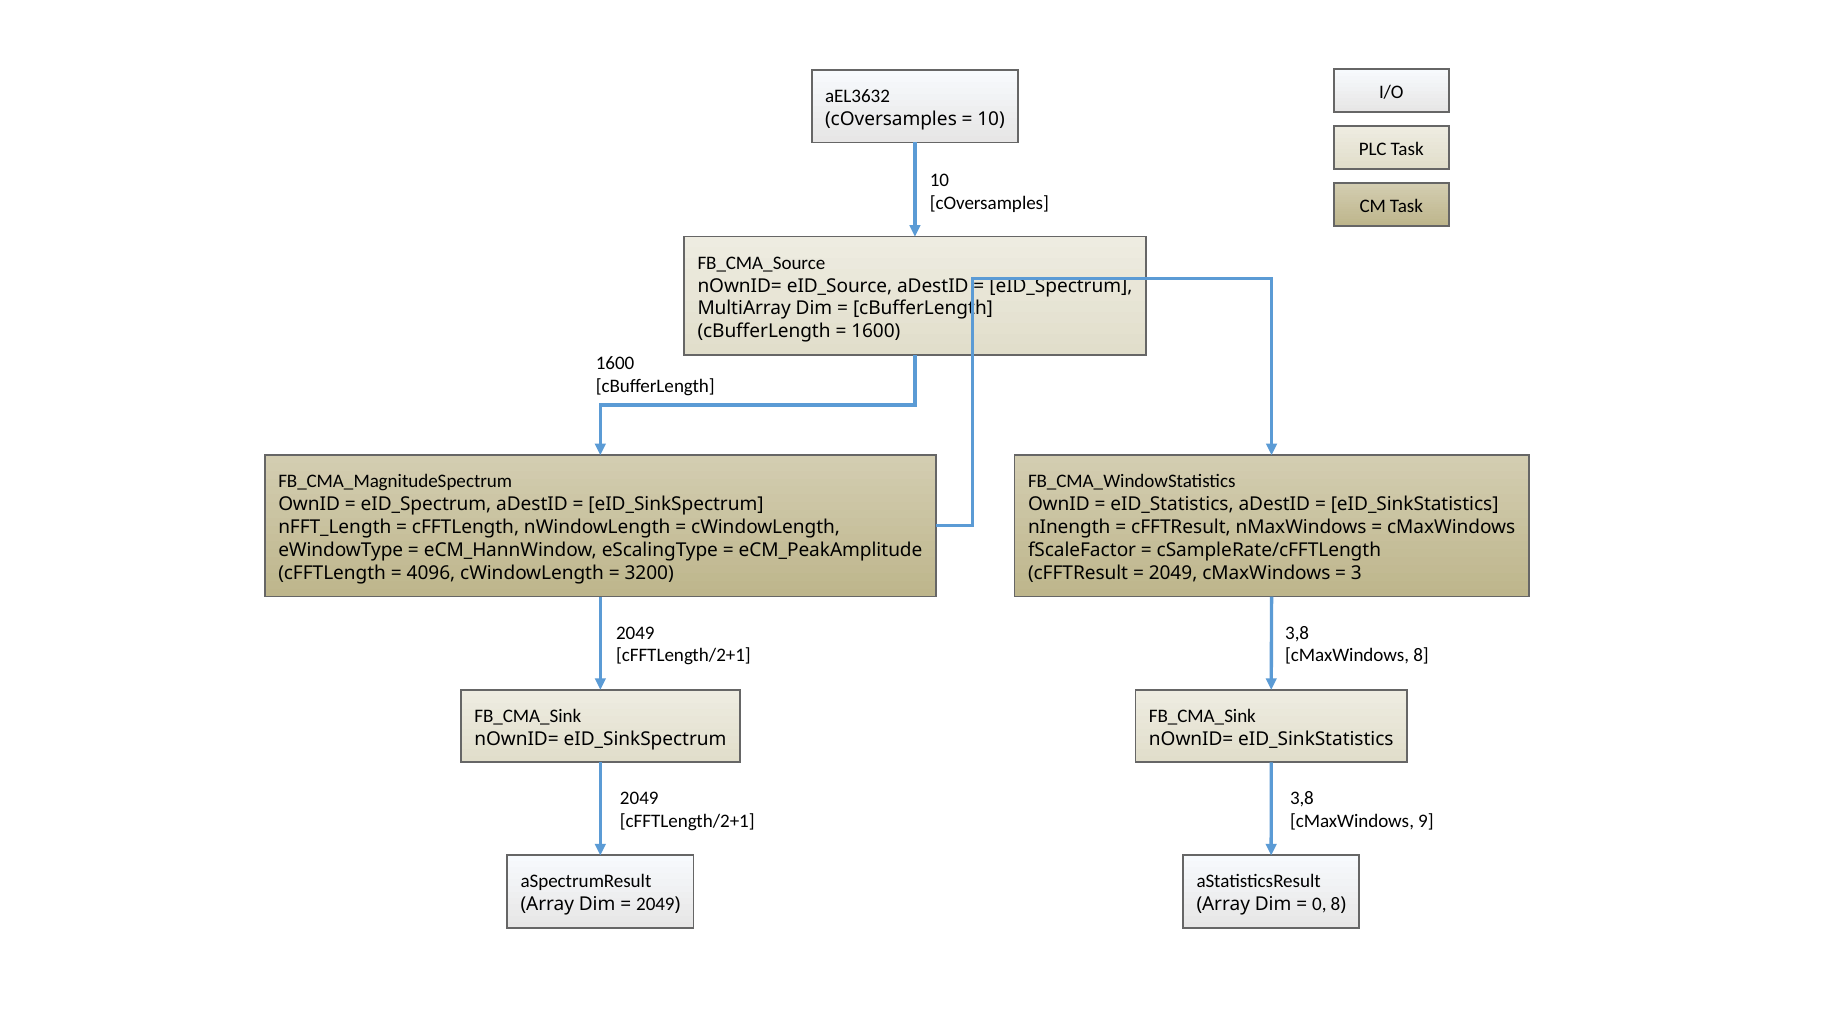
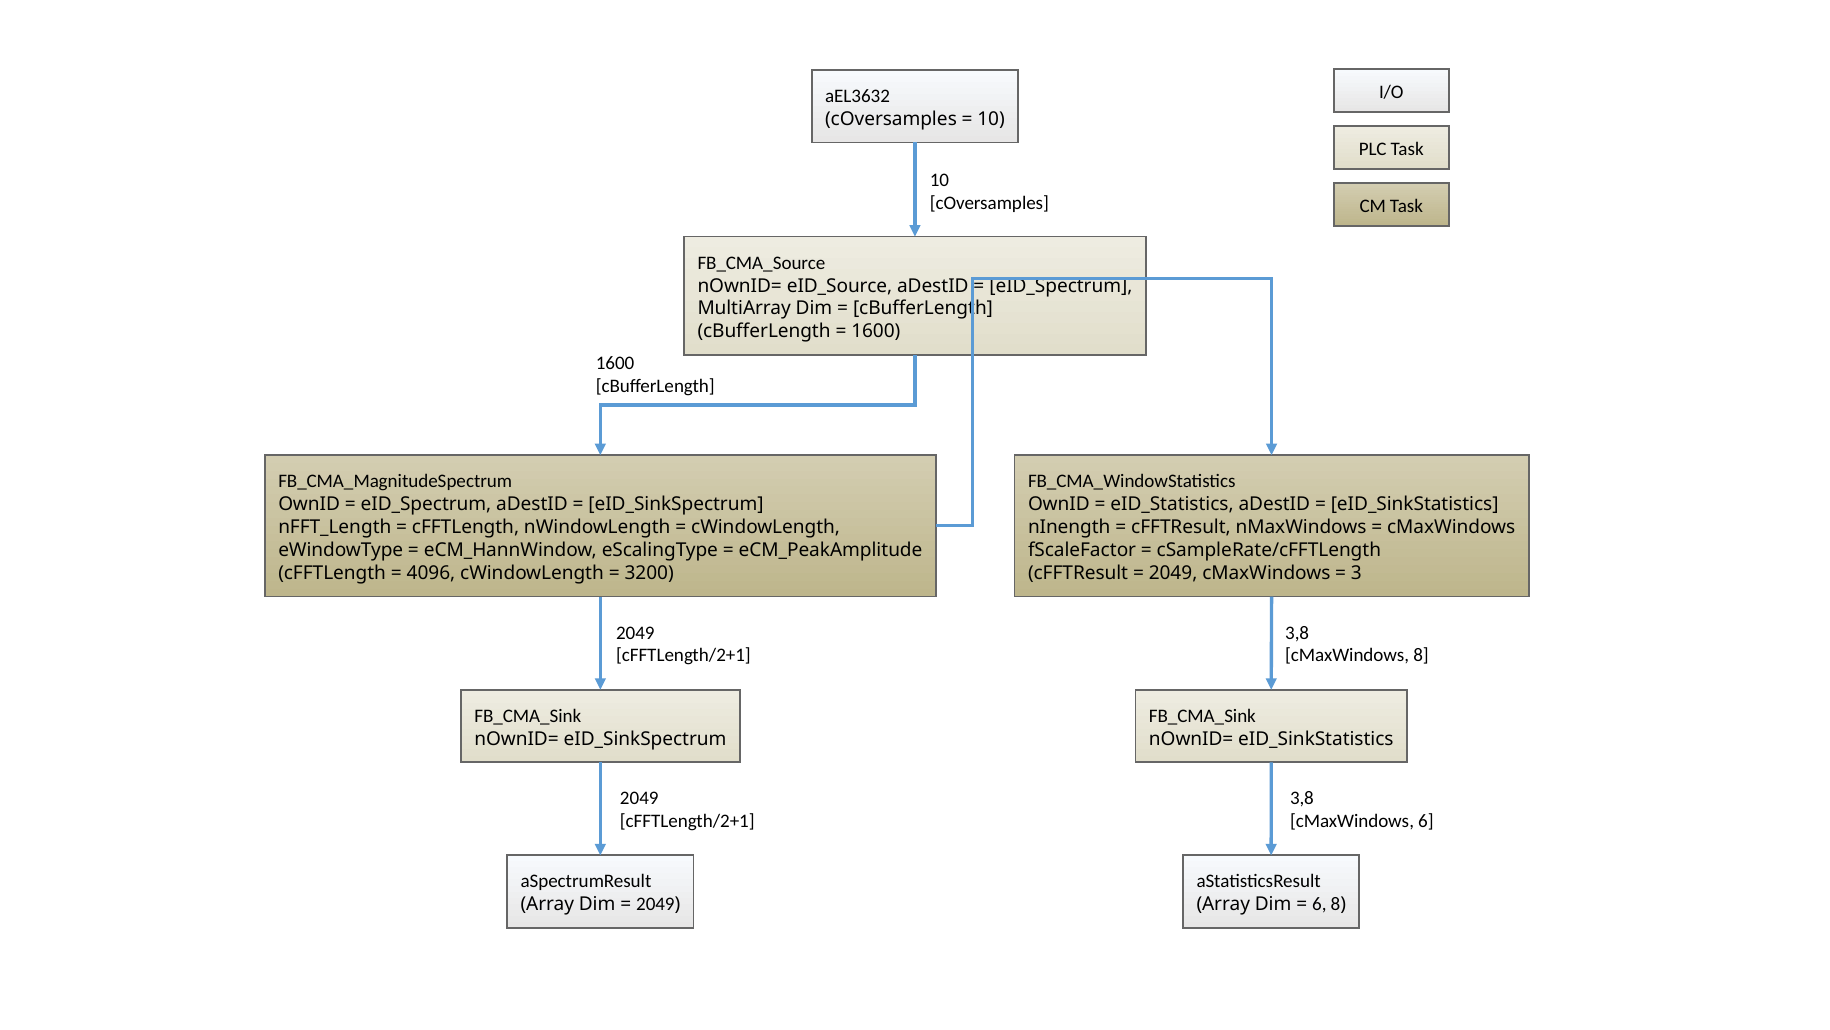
cMaxWindows 9: 9 -> 6 (1426, 821)
0: 0 -> 6 (1319, 904)
